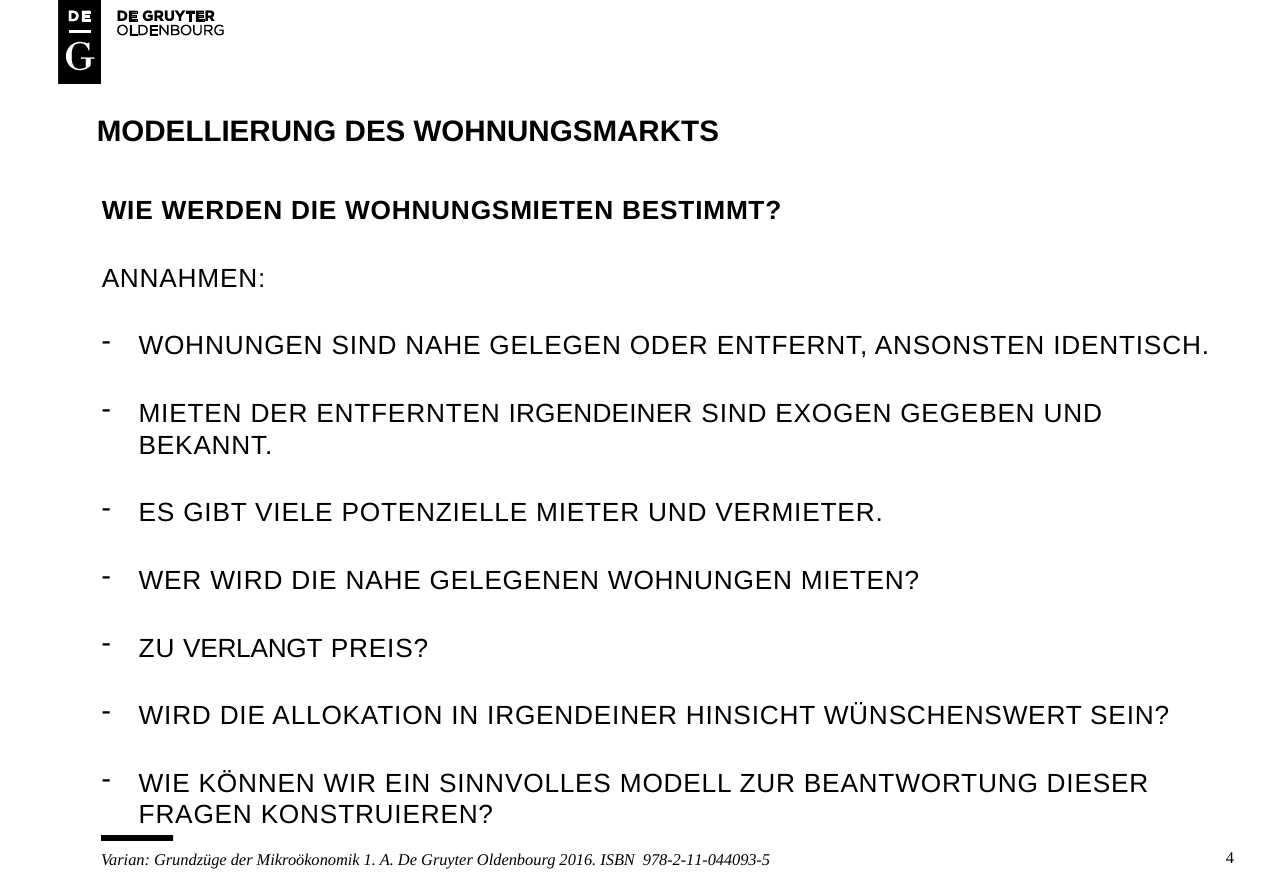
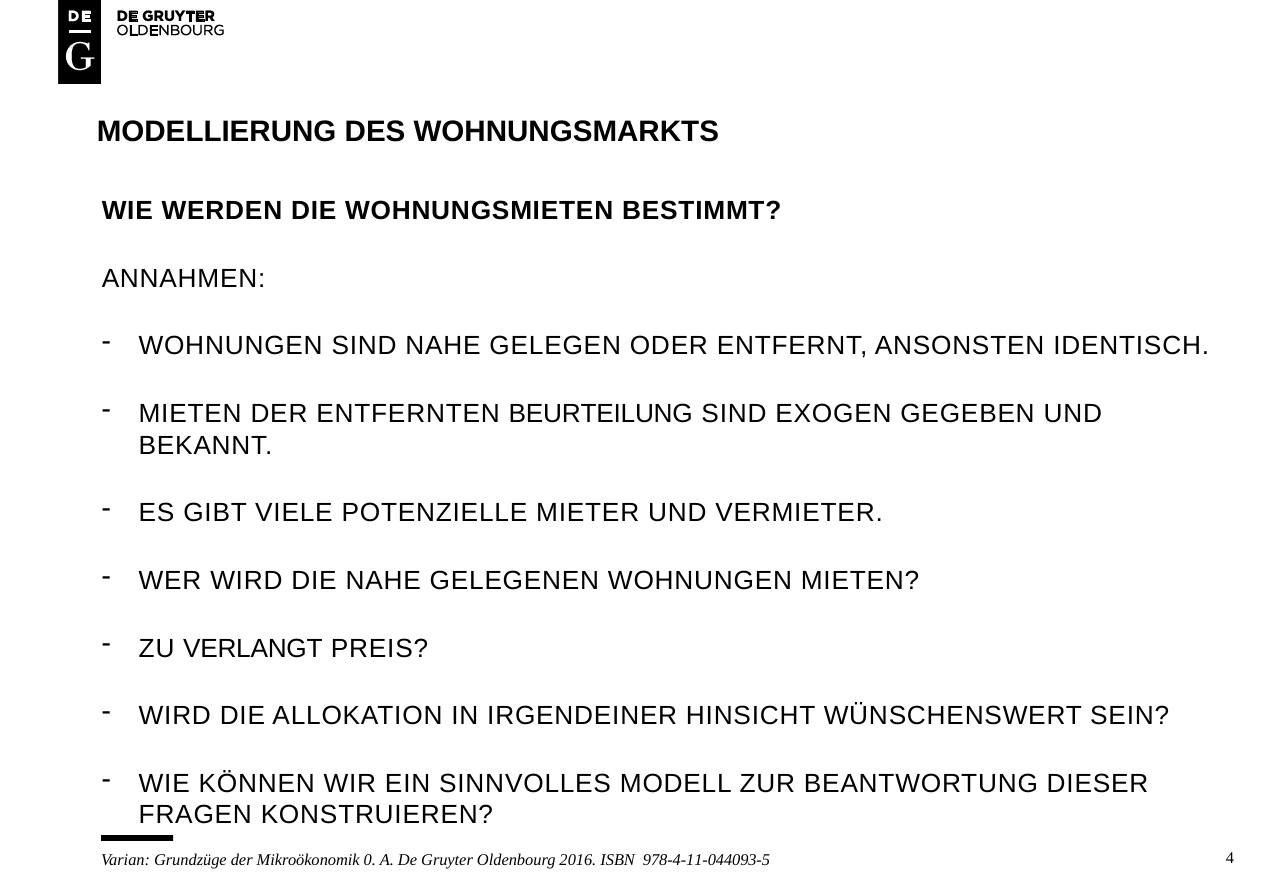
ENTFERNTEN IRGENDEINER: IRGENDEINER -> BEURTEILUNG (601, 414)
1: 1 -> 0 (370, 860)
978-2-11-044093-5: 978-2-11-044093-5 -> 978-4-11-044093-5 (707, 860)
